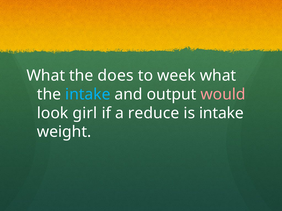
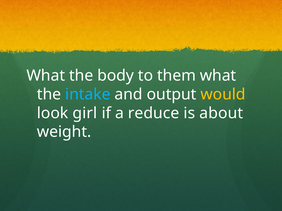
does: does -> body (116, 76)
week: week -> them (177, 76)
would colour: pink -> yellow (223, 95)
is intake: intake -> about (221, 113)
